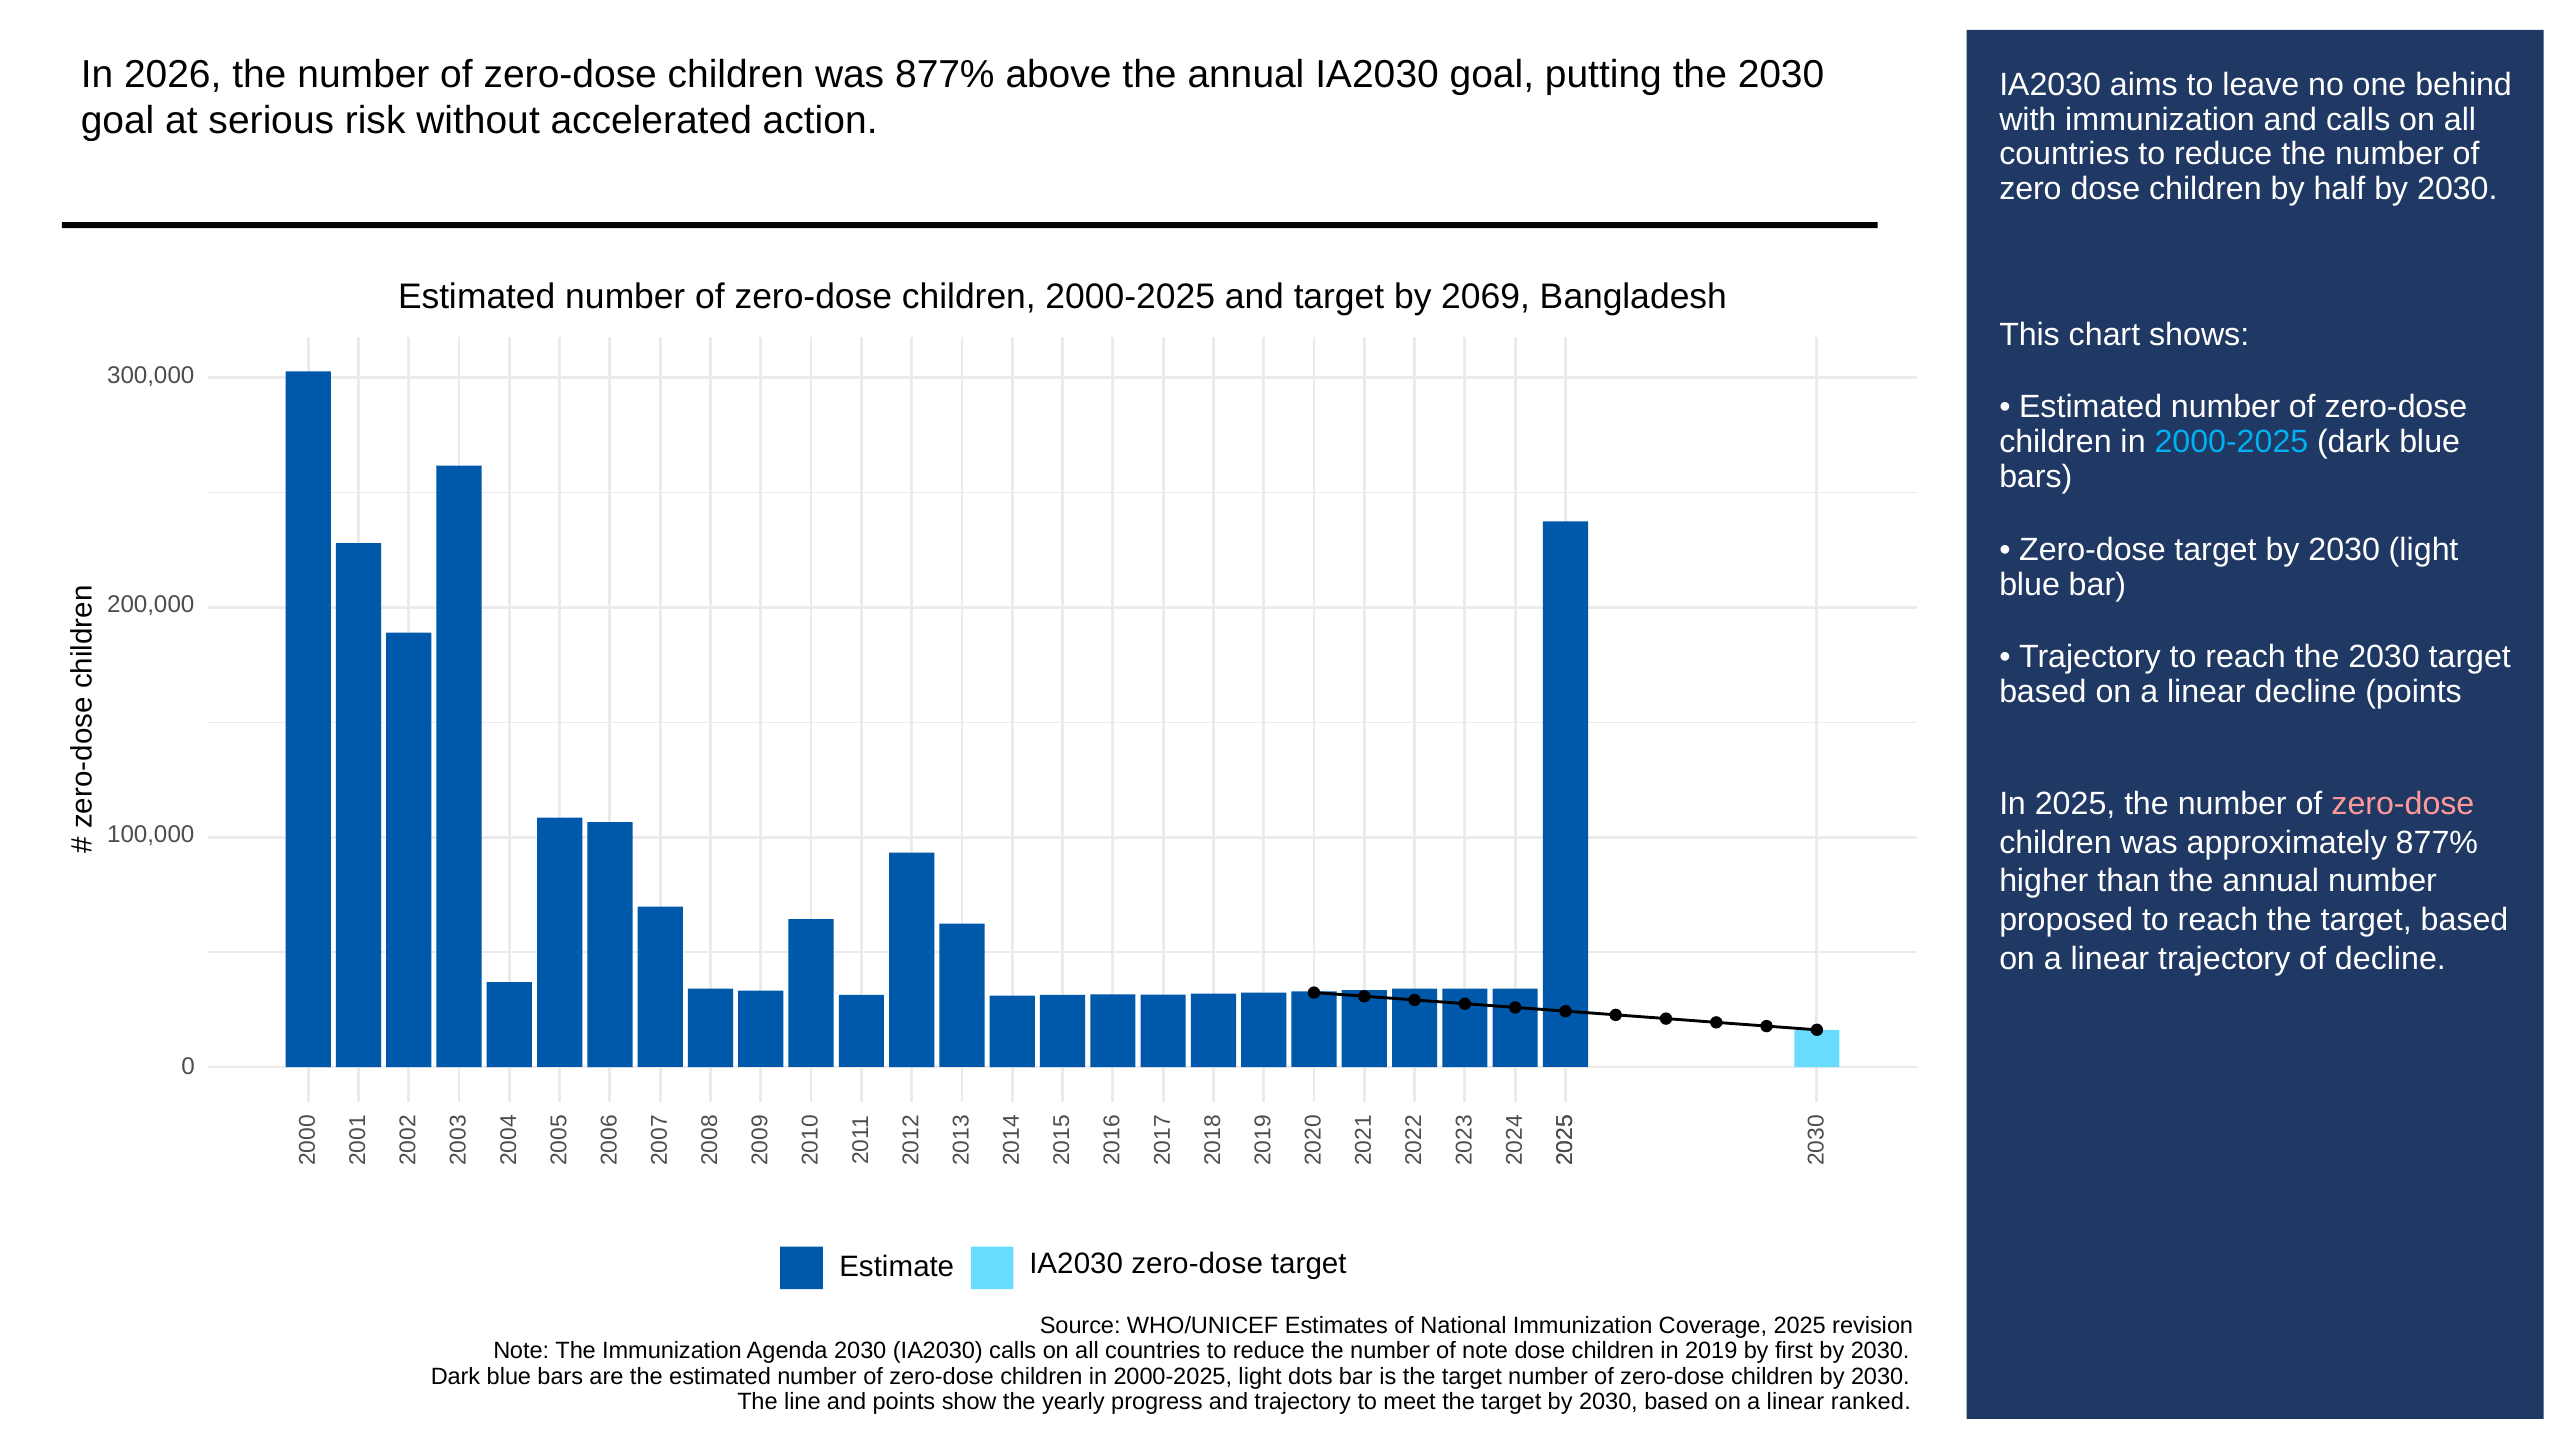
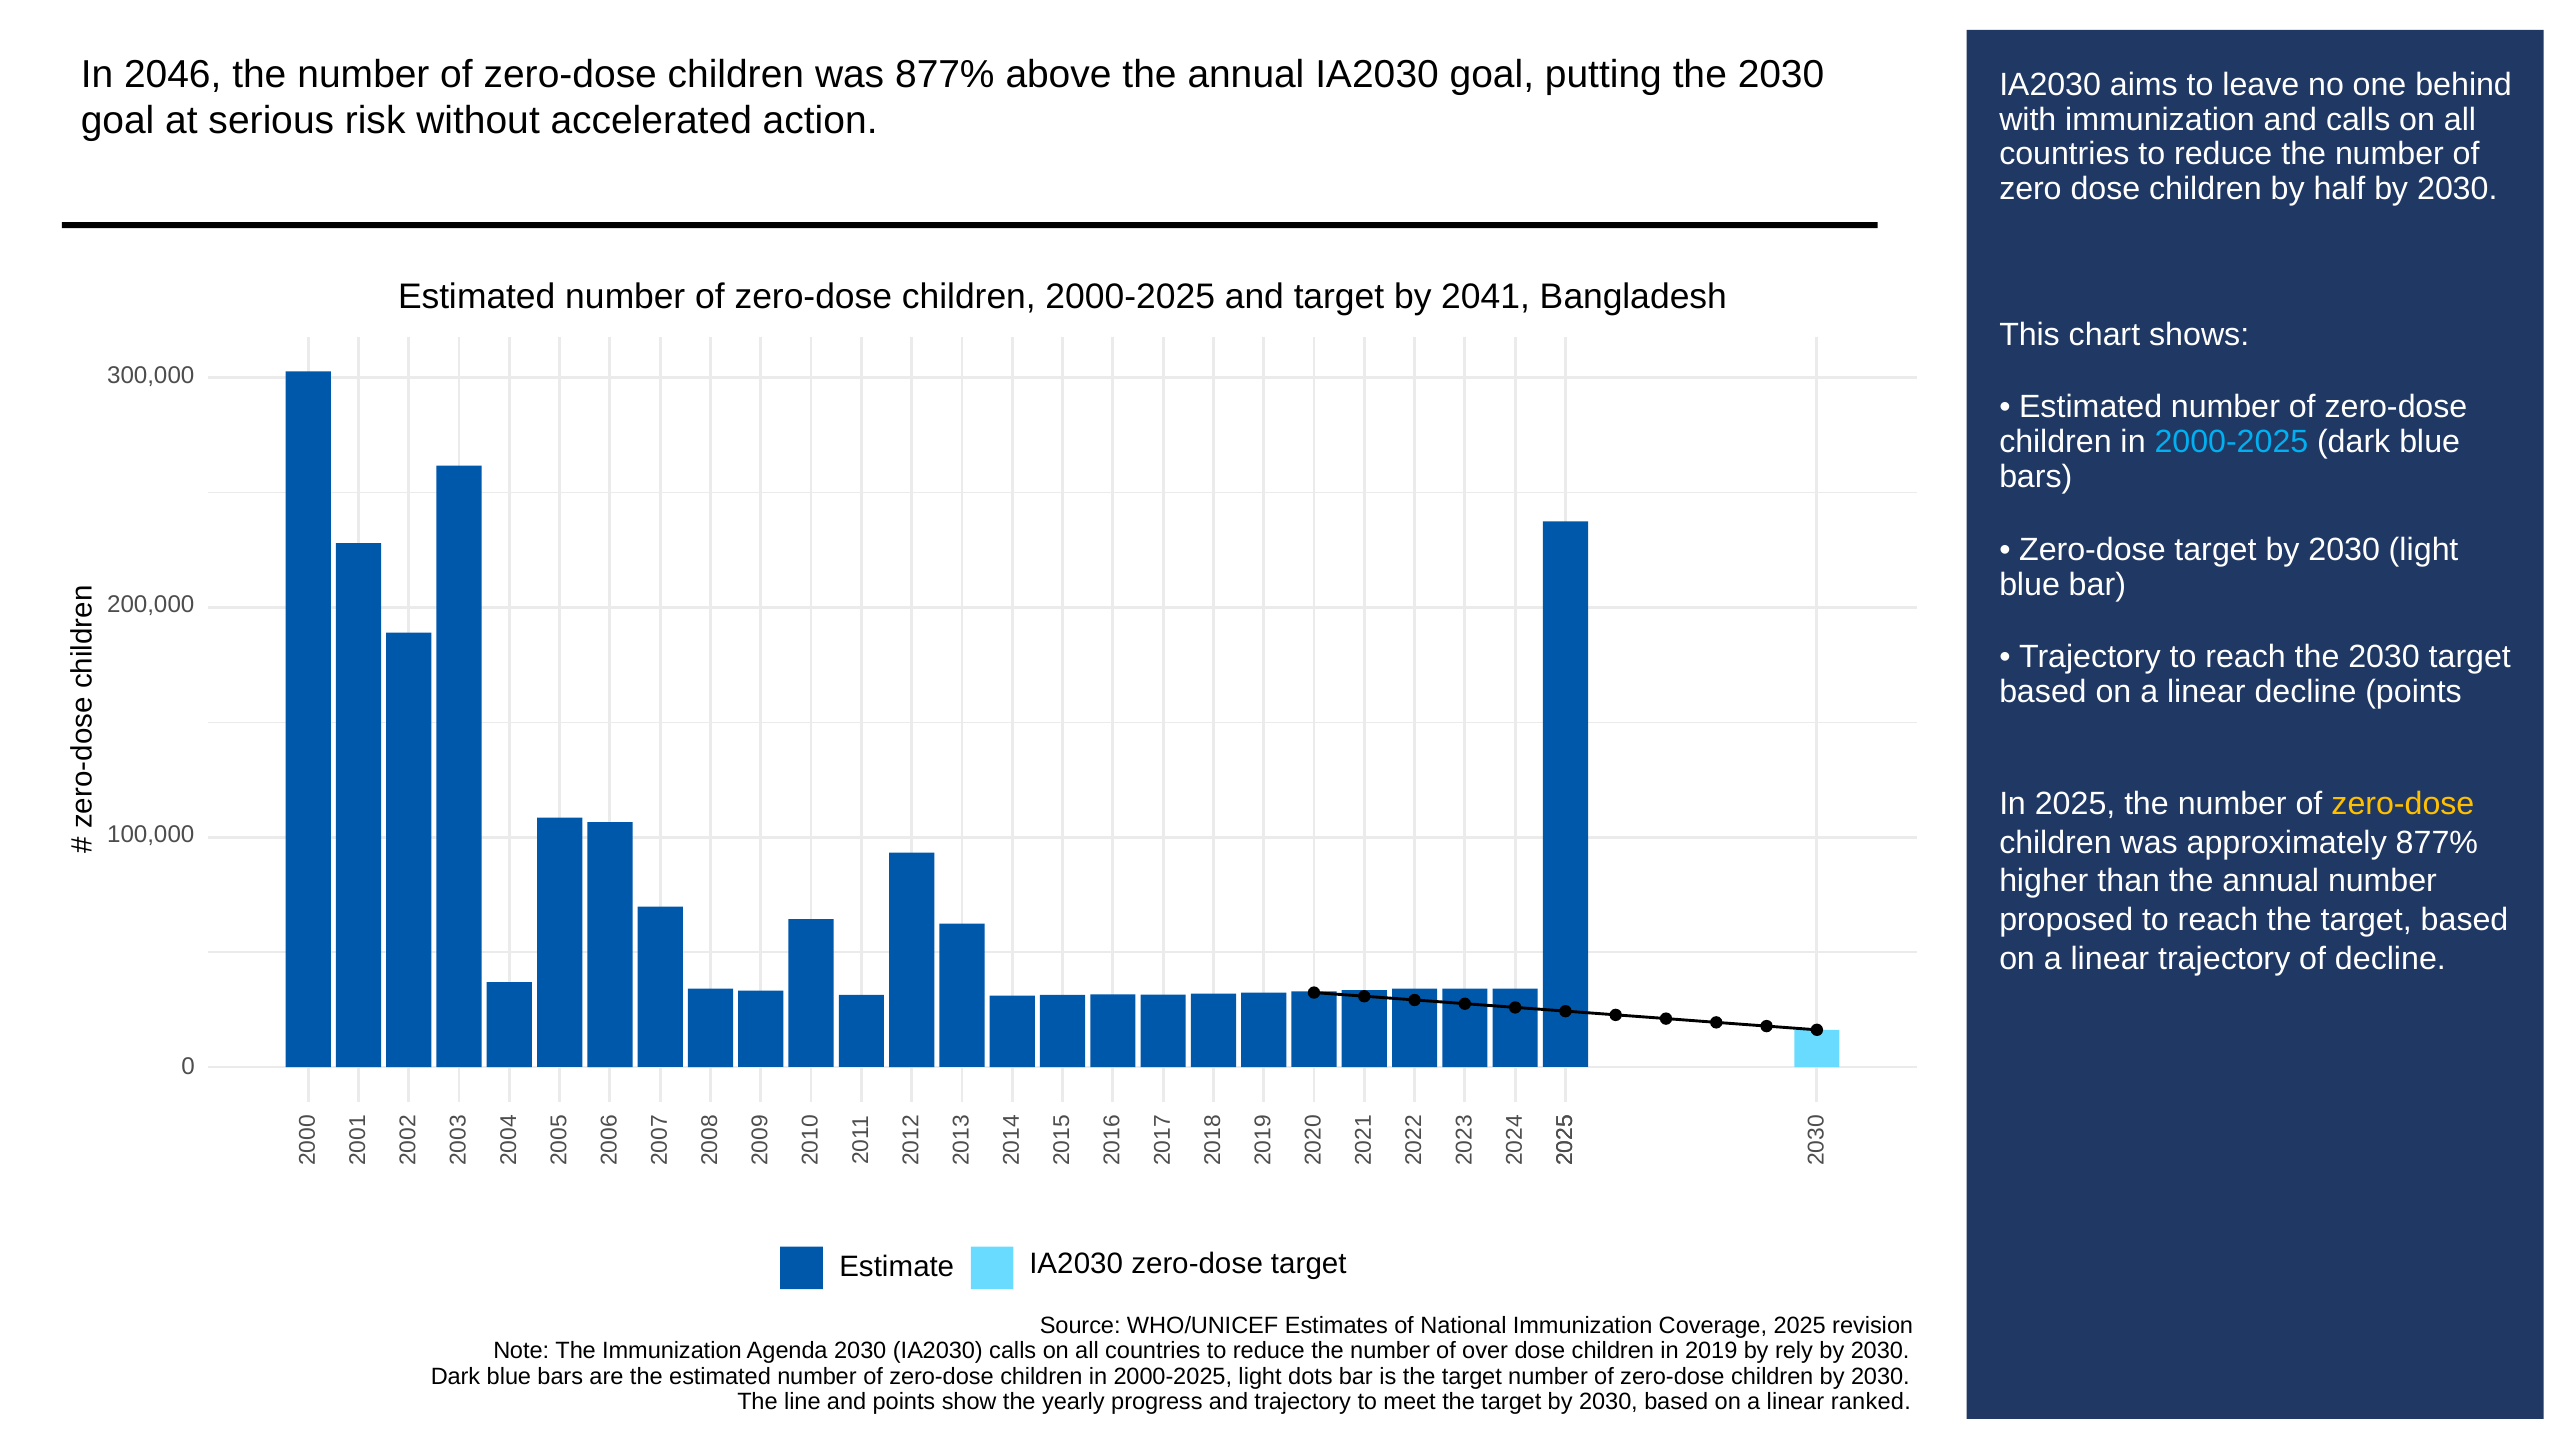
2026: 2026 -> 2046 (173, 74)
2069: 2069 -> 2041 (1486, 297)
zero-dose colour: pink -> yellow (2403, 804)
of note: note -> over (1485, 1351)
first: first -> rely (1794, 1351)
